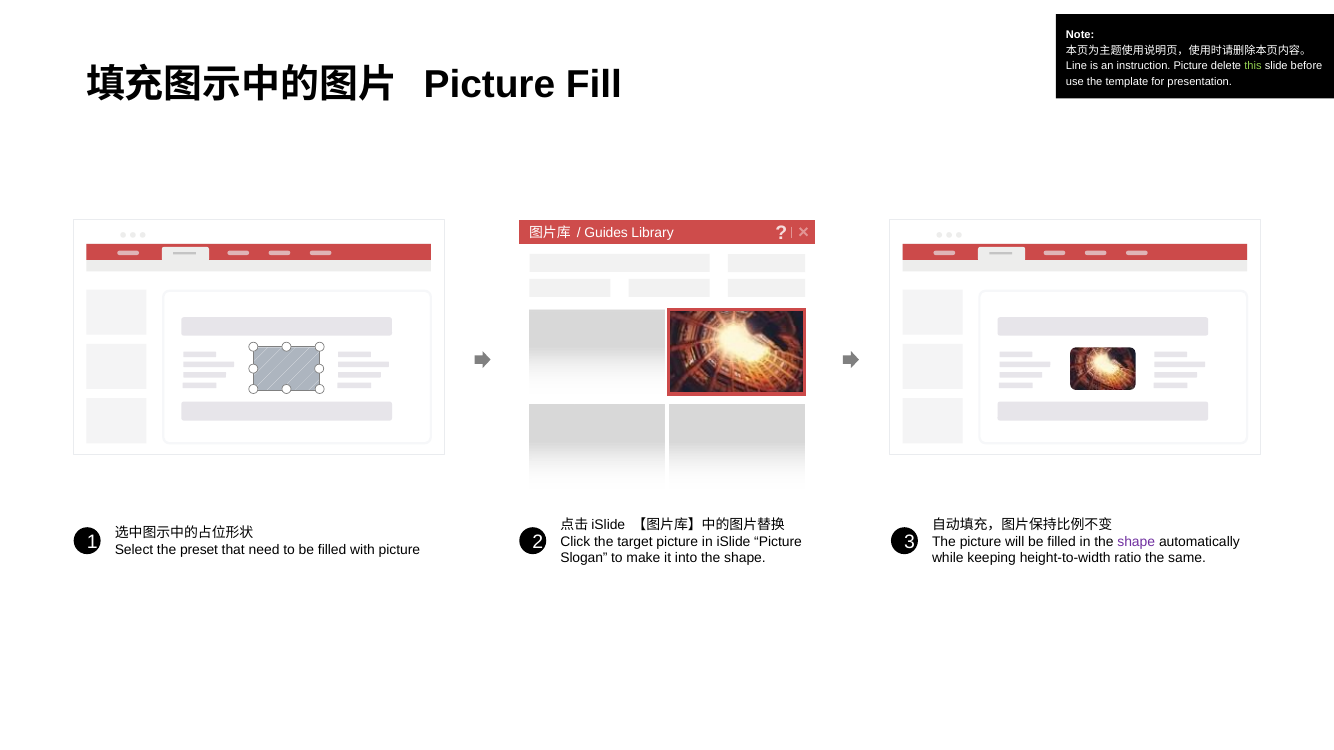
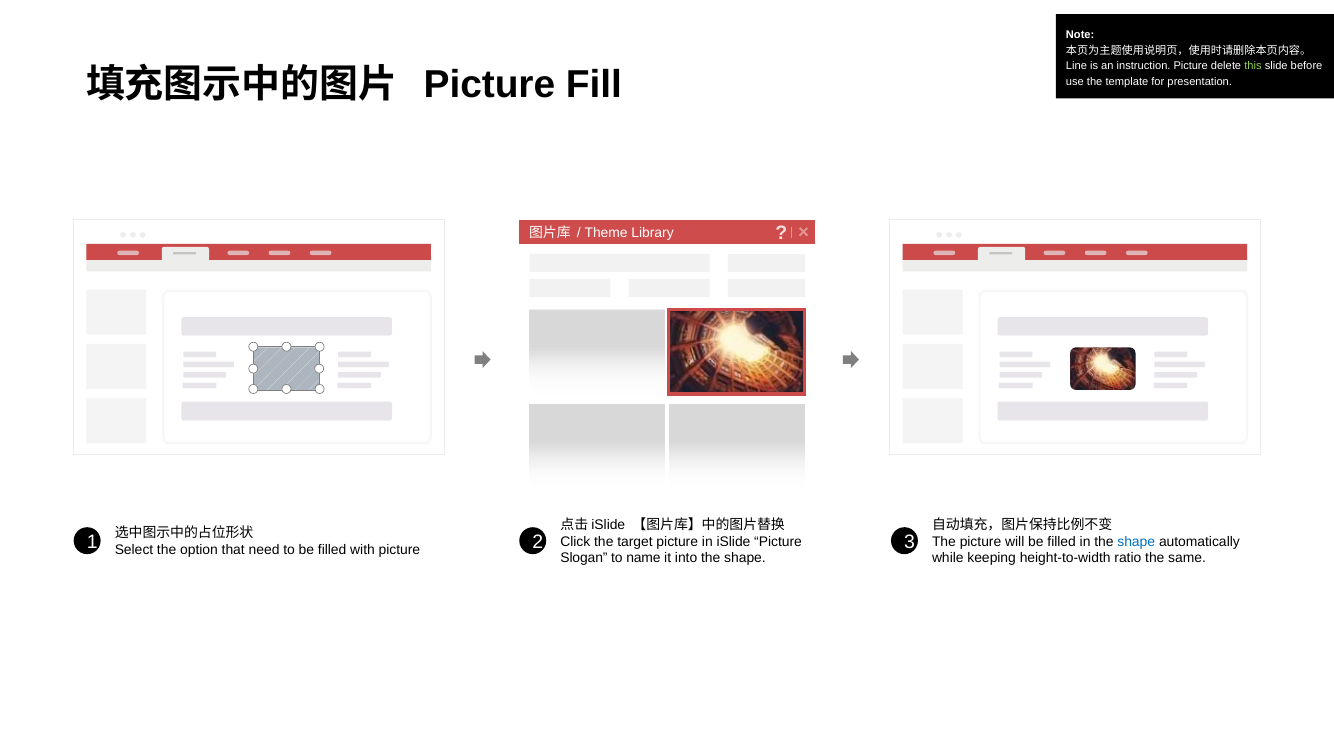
Guides: Guides -> Theme (606, 233)
shape colour: purple -> blue (1136, 542)
preset: preset -> option (199, 550)
make: make -> name (643, 559)
